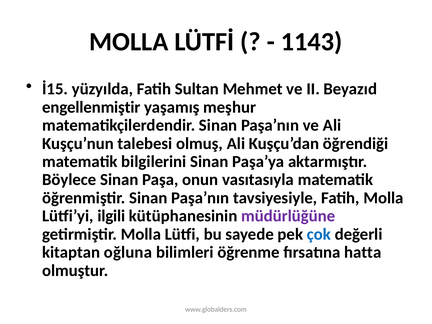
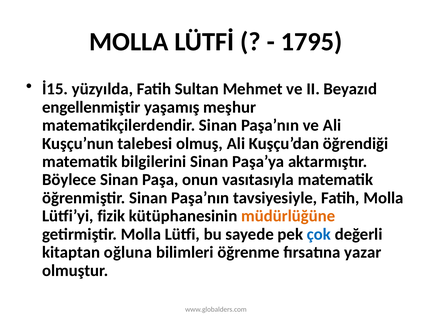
1143: 1143 -> 1795 (312, 42)
ilgili: ilgili -> fizik (111, 216)
müdürlüğüne colour: purple -> orange (288, 216)
hatta: hatta -> yazar (363, 252)
